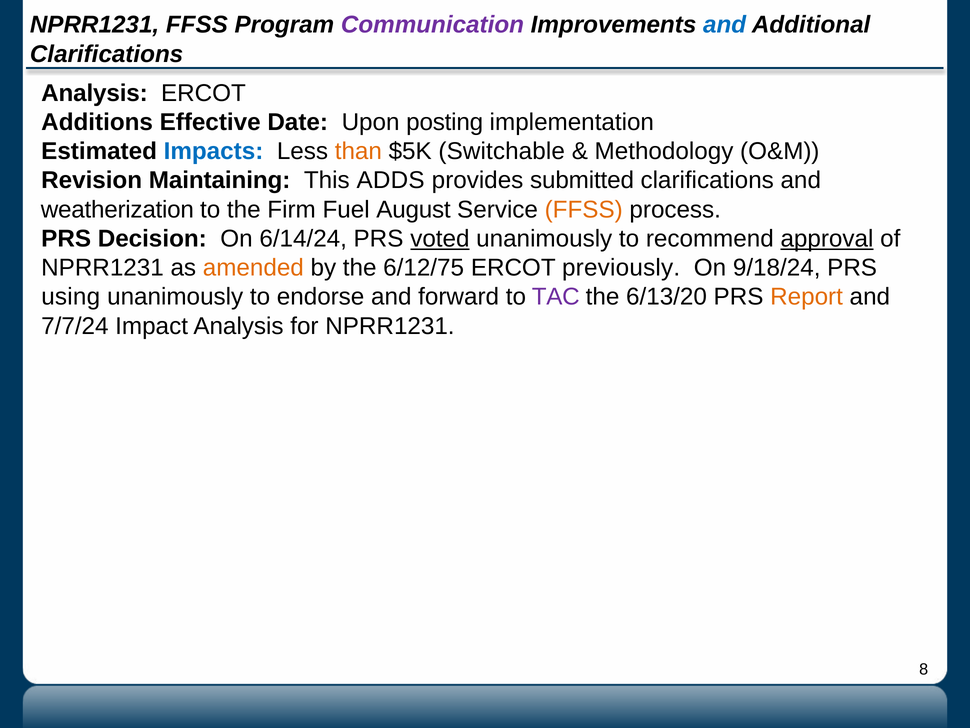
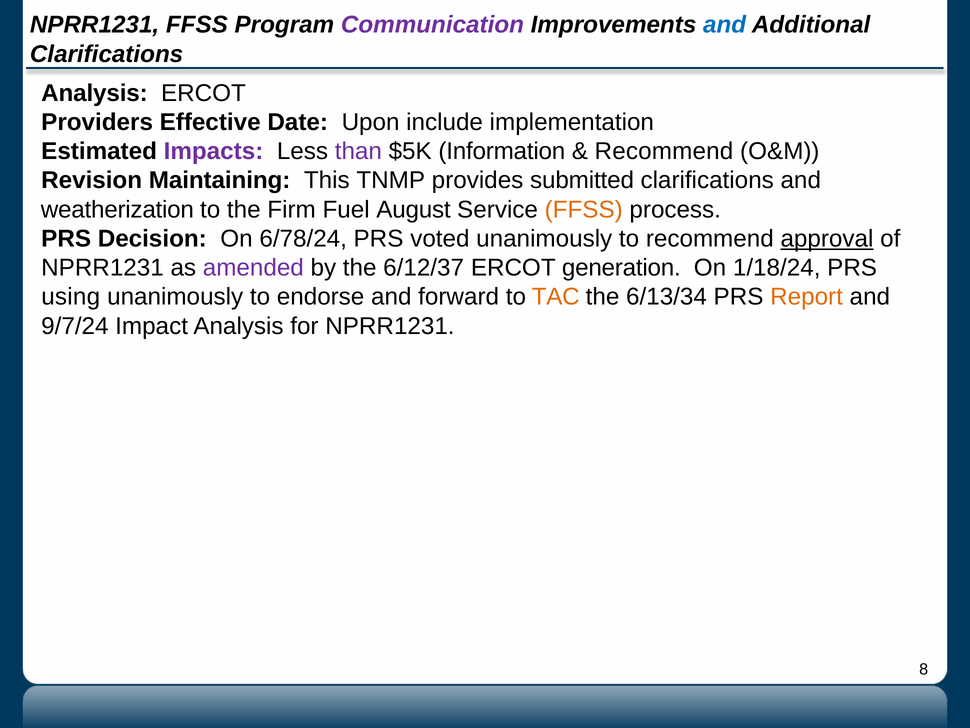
Additions: Additions -> Providers (97, 122)
posting: posting -> include (445, 122)
Impacts colour: blue -> purple (214, 151)
than colour: orange -> purple (358, 151)
Switchable: Switchable -> Information (502, 151)
Methodology: Methodology -> Recommend (664, 151)
ADDS: ADDS -> TNMP (391, 180)
6/14/24: 6/14/24 -> 6/78/24 (303, 238)
voted underline: present -> none (440, 238)
amended colour: orange -> purple (253, 268)
6/12/75: 6/12/75 -> 6/12/37 (424, 268)
previously: previously -> generation (621, 268)
9/18/24: 9/18/24 -> 1/18/24 (777, 268)
TAC colour: purple -> orange (556, 297)
6/13/20: 6/13/20 -> 6/13/34 (666, 297)
7/7/24: 7/7/24 -> 9/7/24 (75, 326)
